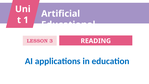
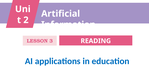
1: 1 -> 2 (26, 20)
Educational: Educational -> Information (68, 25)
